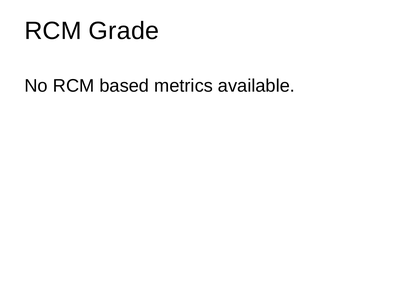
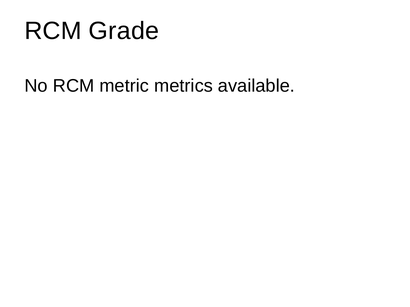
based: based -> metric (124, 86)
